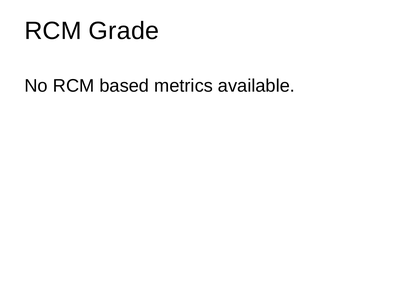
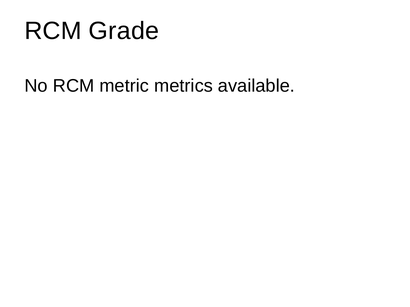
based: based -> metric (124, 86)
